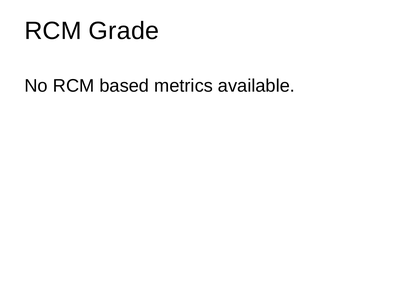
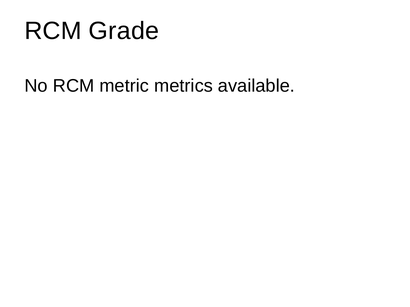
based: based -> metric (124, 86)
